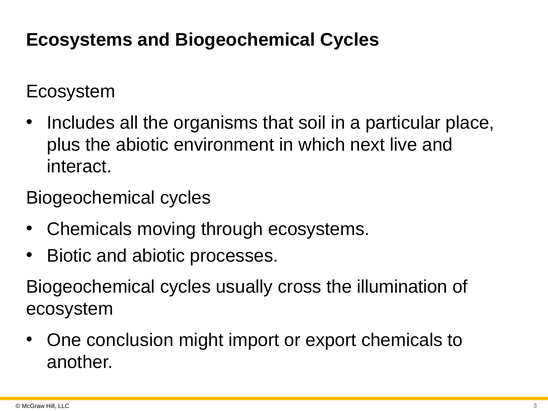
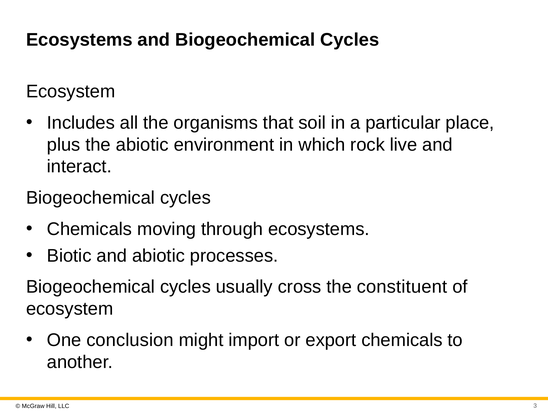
next: next -> rock (368, 145)
illumination: illumination -> constituent (402, 287)
